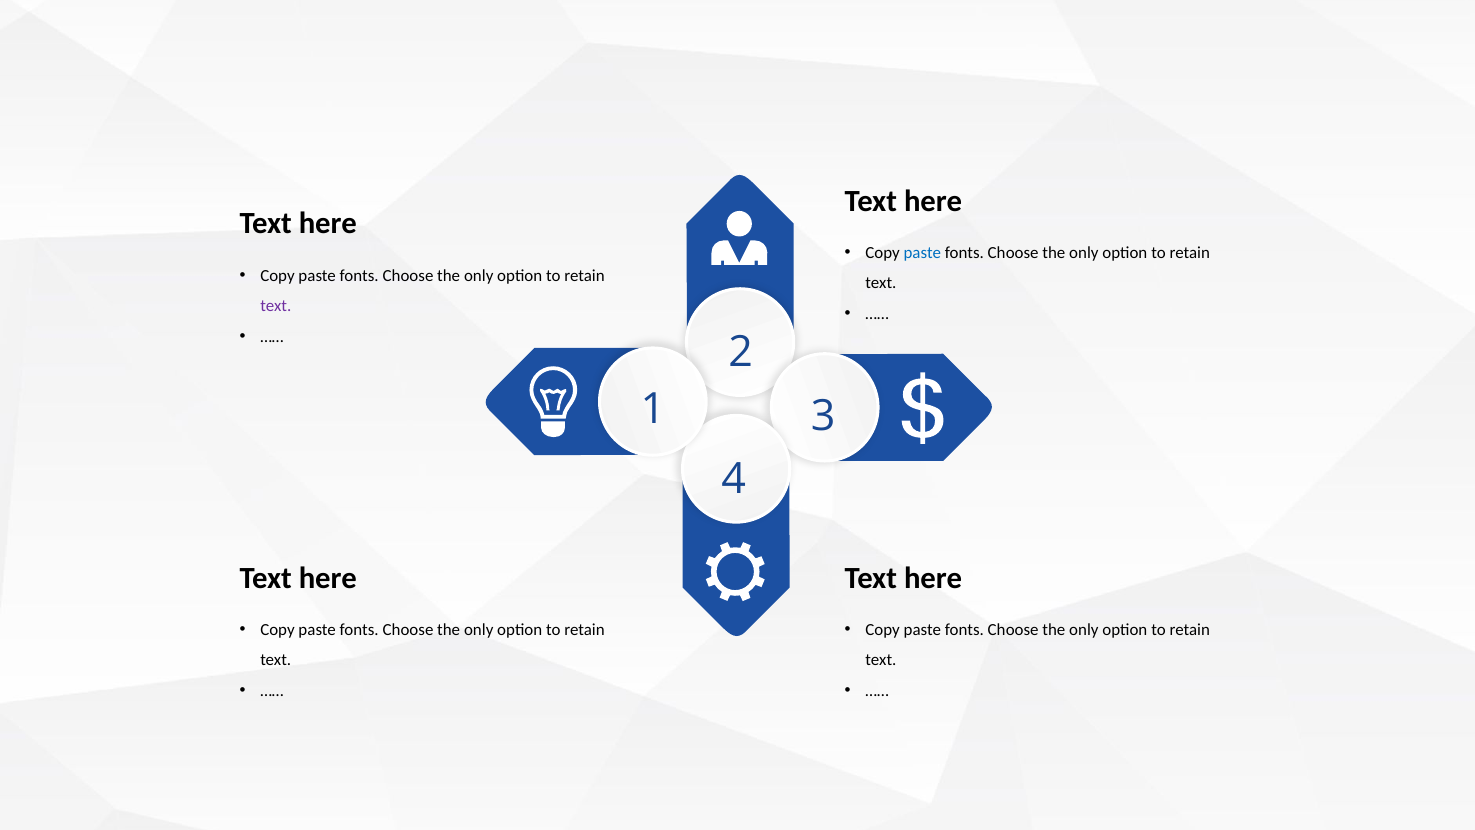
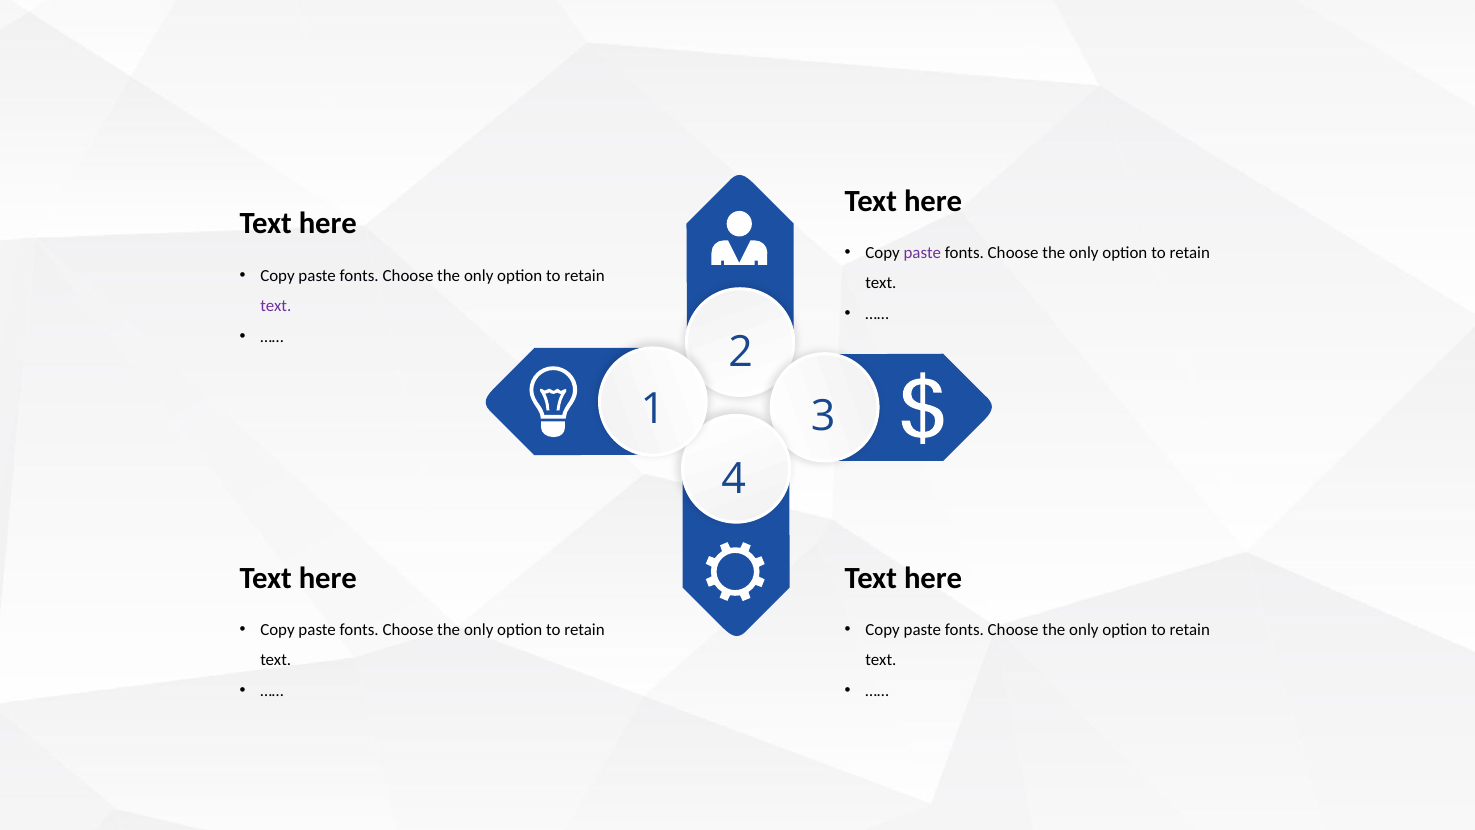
paste colour: blue -> purple (922, 253)
